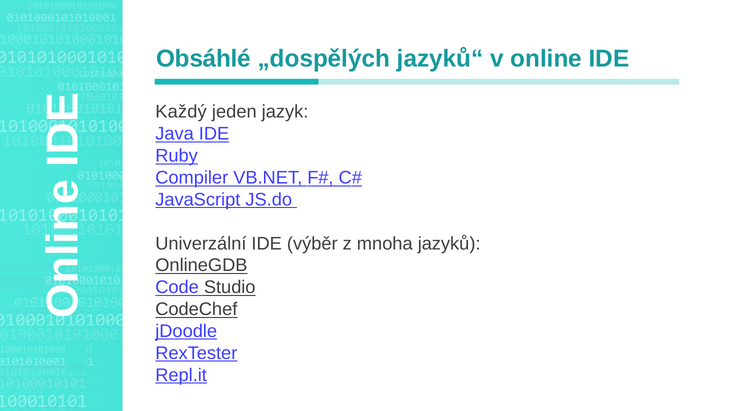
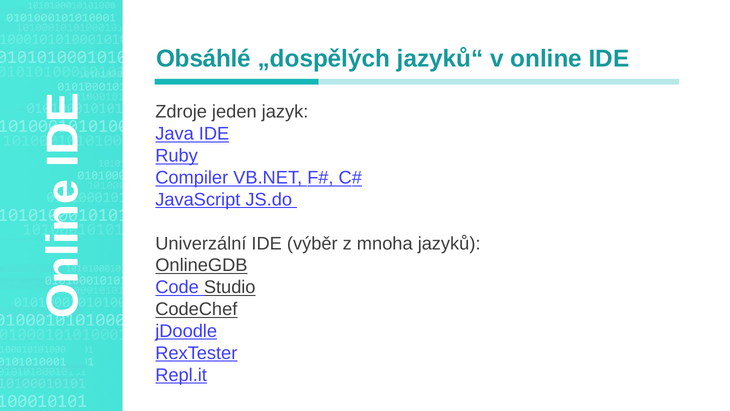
Každý: Každý -> Zdroje (181, 112)
